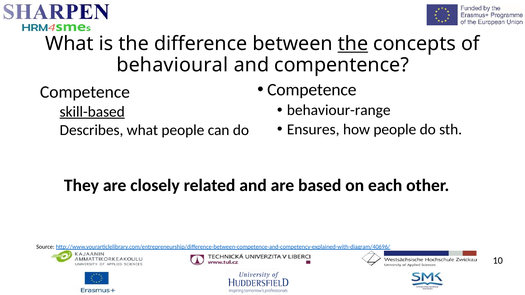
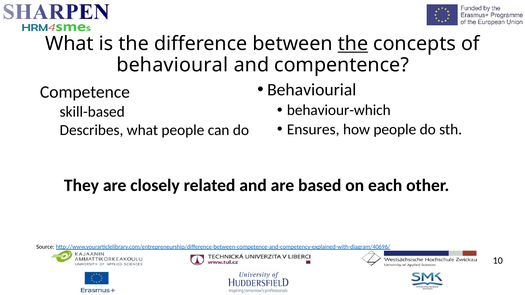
Competence: Competence -> Behaviourial (312, 90)
behaviour-range: behaviour-range -> behaviour-which (339, 110)
skill-based underline: present -> none (92, 112)
